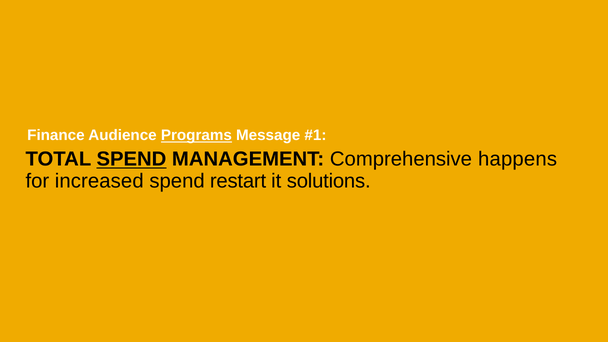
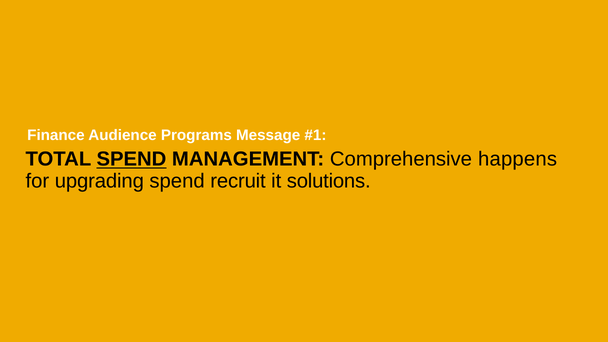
Programs underline: present -> none (196, 135)
increased: increased -> upgrading (99, 181)
restart: restart -> recruit (238, 181)
